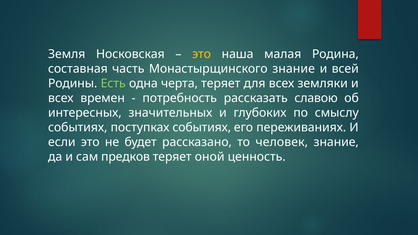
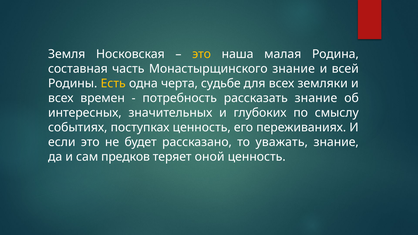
Есть colour: light green -> yellow (113, 84)
черта теряет: теряет -> судьбе (221, 84)
рассказать славою: славою -> знание (316, 98)
поступках событиях: событиях -> ценность (202, 127)
человек: человек -> уважать (282, 142)
